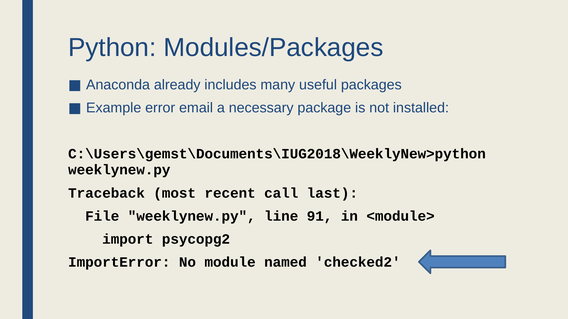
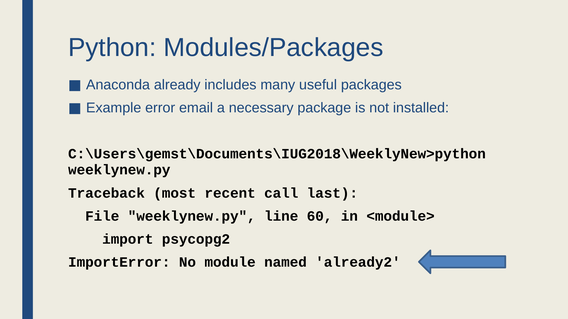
91: 91 -> 60 (320, 216)
checked2: checked2 -> already2 (358, 263)
